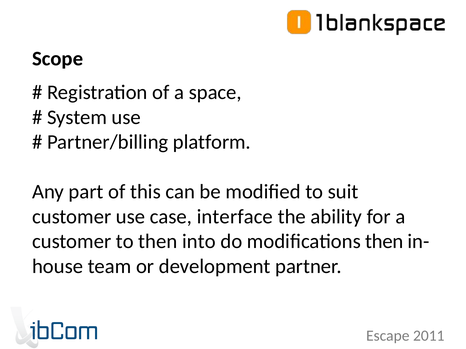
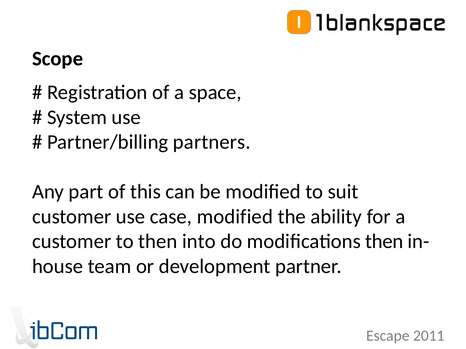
platform: platform -> partners (212, 142)
case interface: interface -> modified (235, 217)
